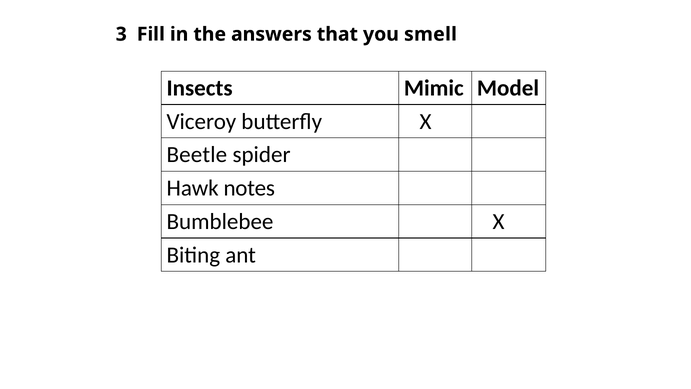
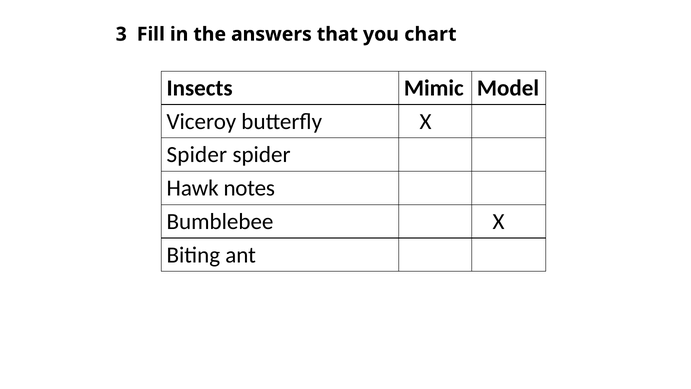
smell: smell -> chart (430, 34)
Beetle: Beetle -> Spider (197, 155)
